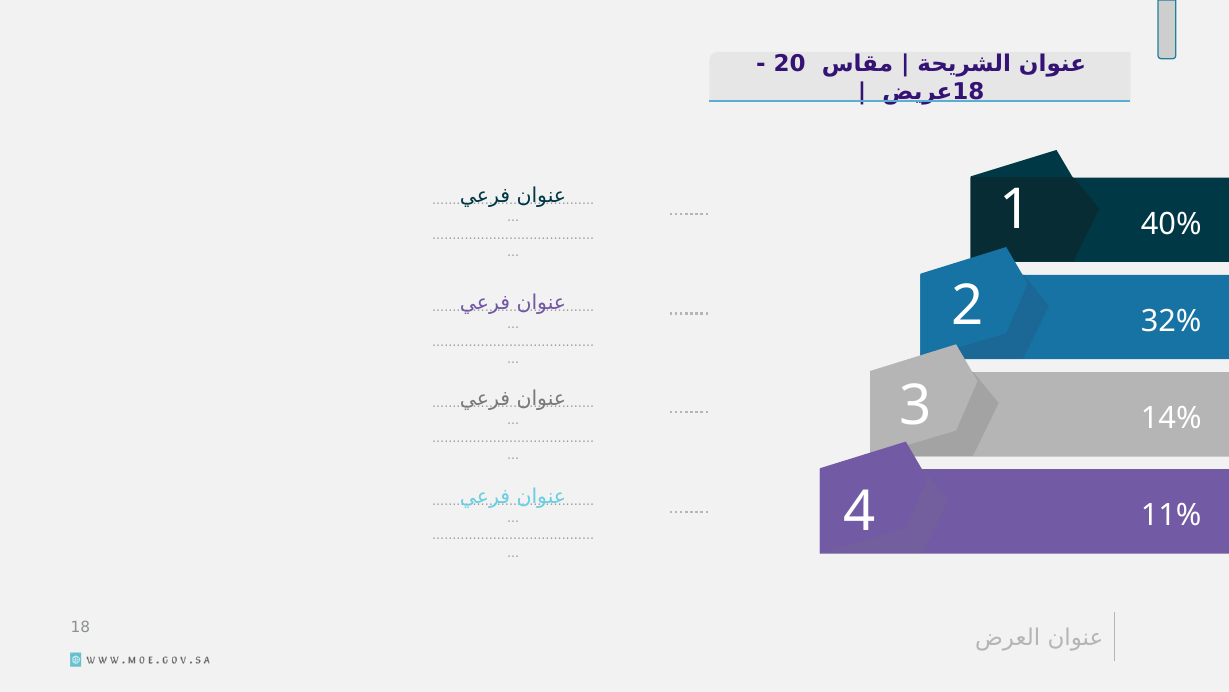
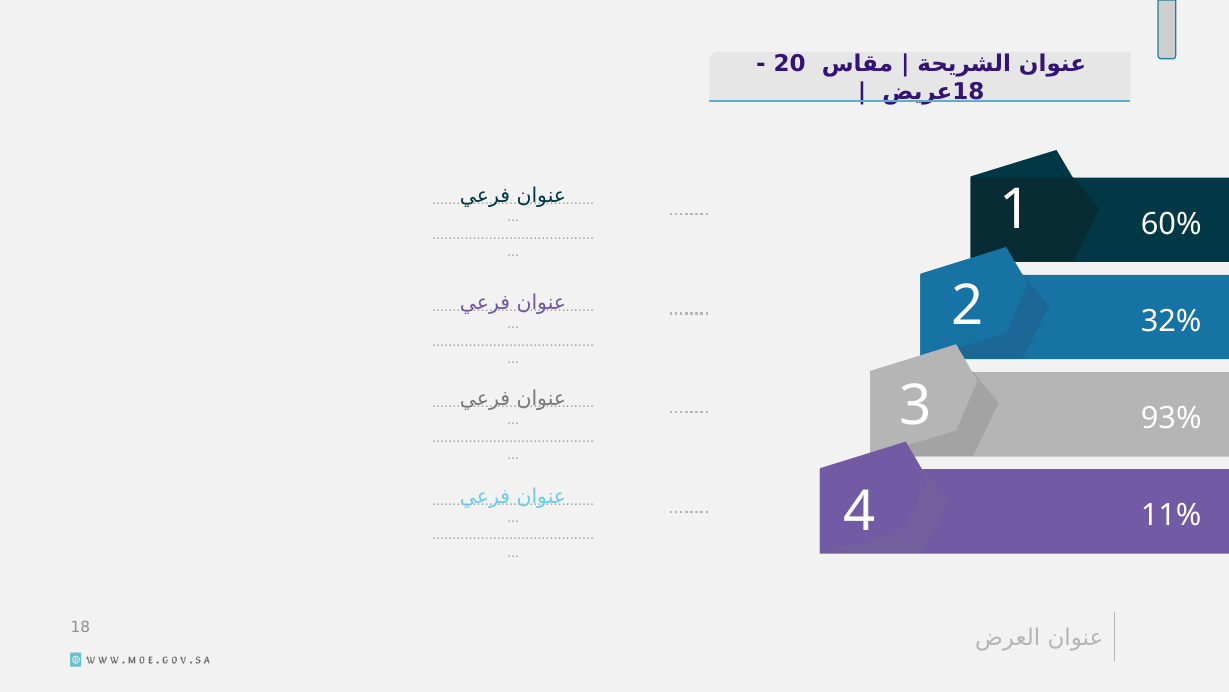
40%: 40% -> 60% (1171, 224)
14%: 14% -> 93% (1171, 418)
